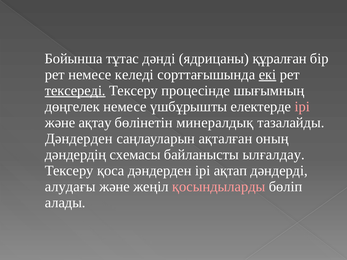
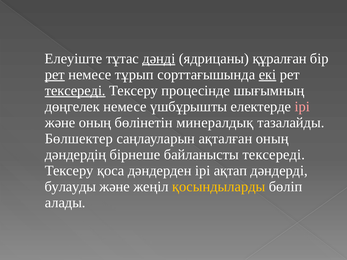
Бойынша: Бойынша -> Елеуіште (74, 59)
дәнді underline: none -> present (159, 59)
рет underline: none -> present (55, 75)
келеді: келеді -> тұрып (134, 75)
және ақтау: ақтау -> оның (95, 123)
Дәндерден: Дәндерден -> Бөлшектер (79, 139)
схемасы: схемасы -> бірнеше (135, 155)
байланысты ылғалдау: ылғалдау -> тексереді (274, 155)
алудағы: алудағы -> булауды (70, 187)
қосындыларды colour: pink -> yellow (219, 187)
